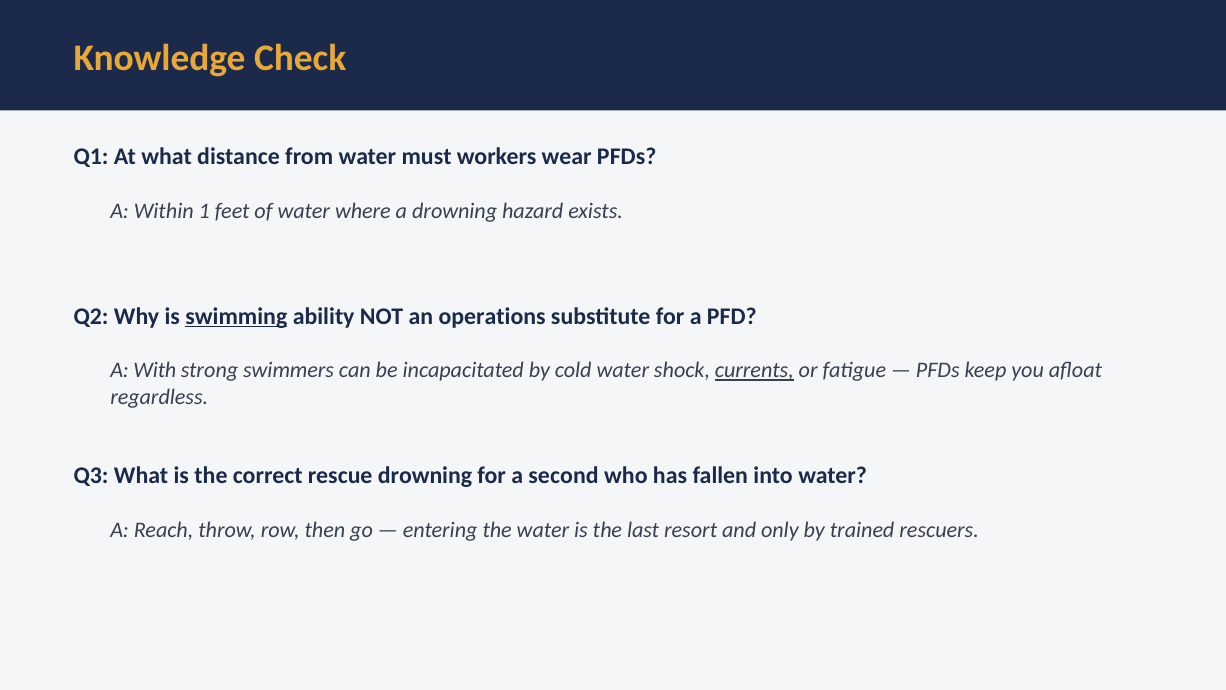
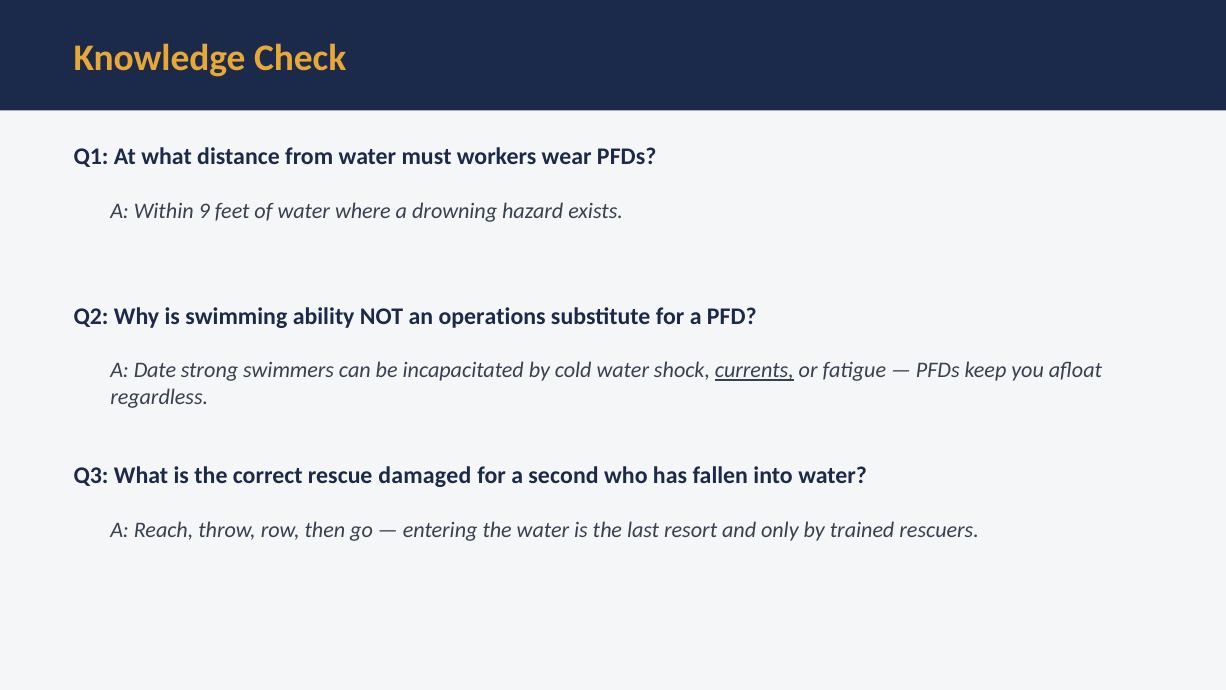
1: 1 -> 9 (204, 211)
swimming underline: present -> none (236, 316)
With: With -> Date (155, 370)
rescue drowning: drowning -> damaged (425, 476)
